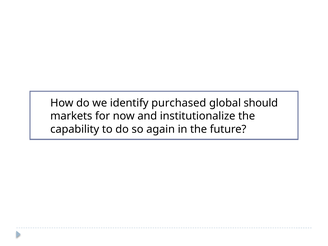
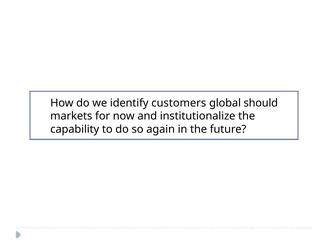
purchased: purchased -> customers (179, 103)
